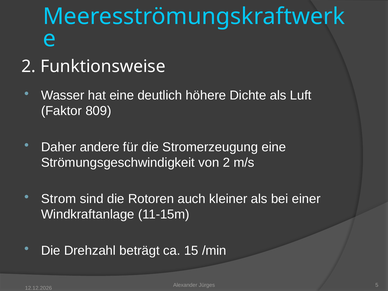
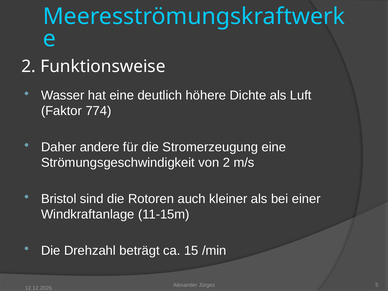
809: 809 -> 774 (98, 111)
Strom: Strom -> Bristol (59, 199)
